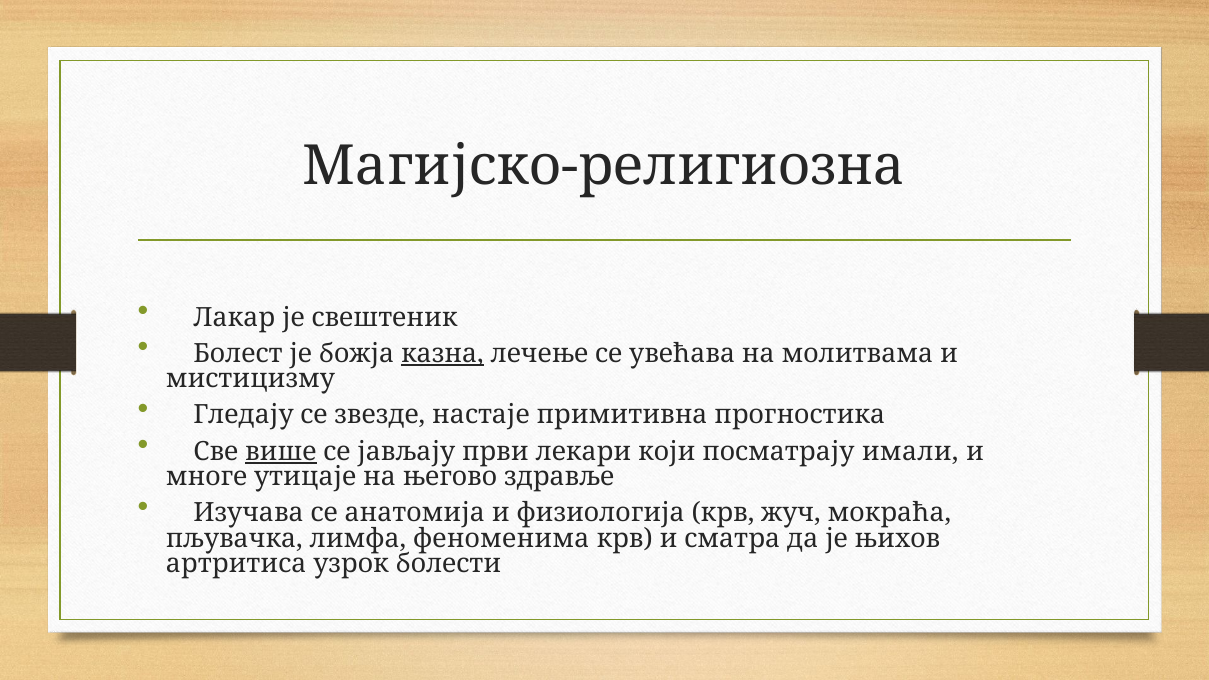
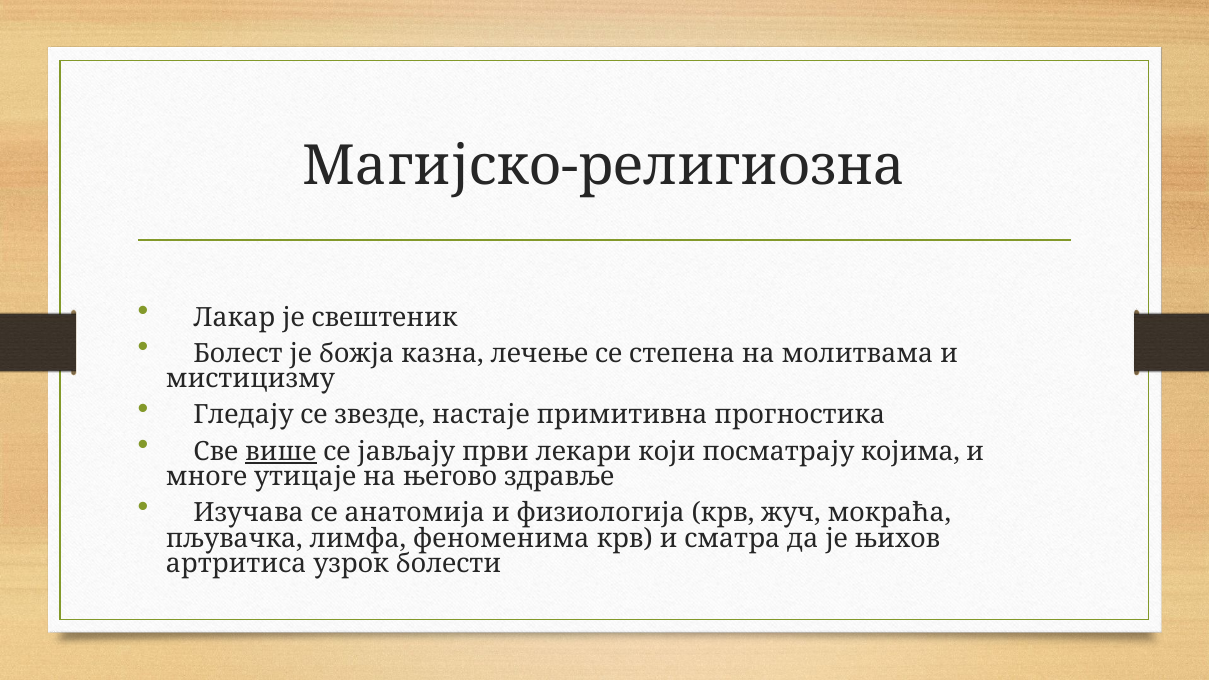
казна underline: present -> none (442, 354)
увећава: увећава -> степена (682, 354)
имали: имали -> којима (910, 451)
